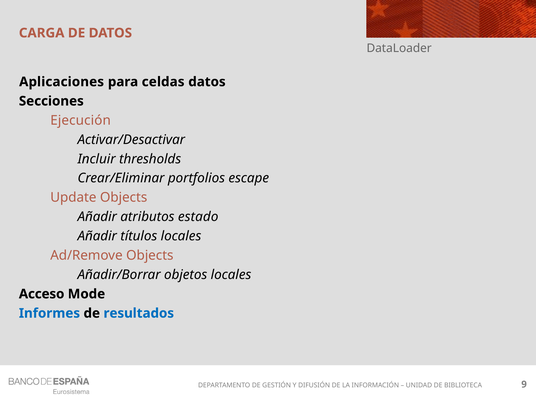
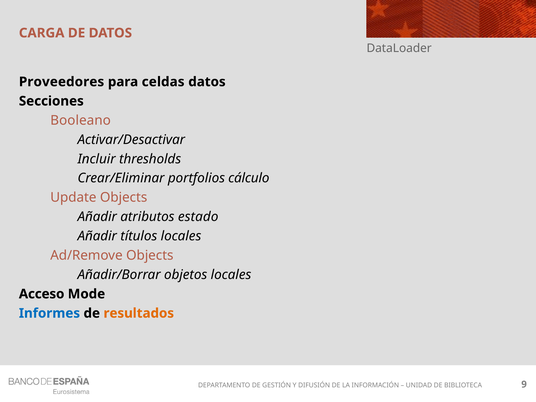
Aplicaciones: Aplicaciones -> Proveedores (62, 82)
Ejecución: Ejecución -> Booleano (81, 120)
escape: escape -> cálculo (249, 178)
resultados colour: blue -> orange (139, 313)
